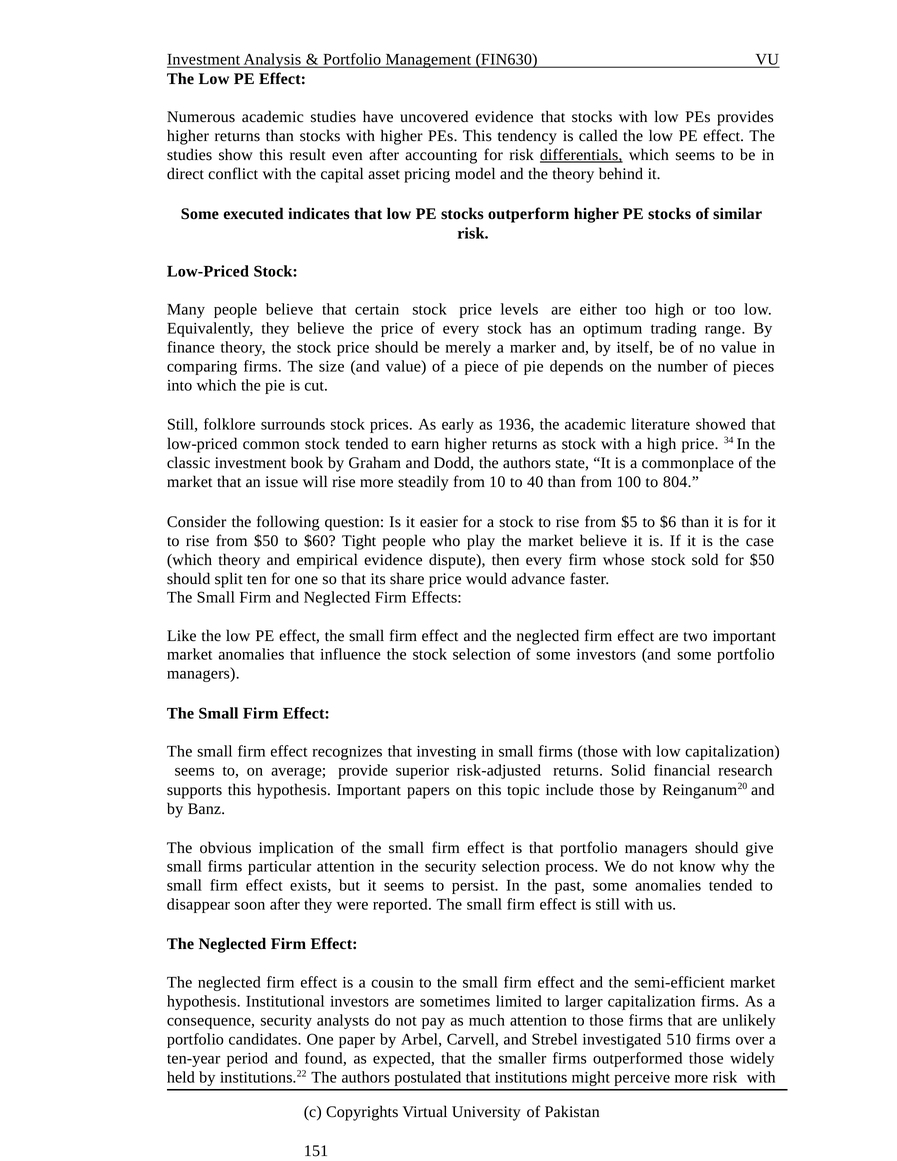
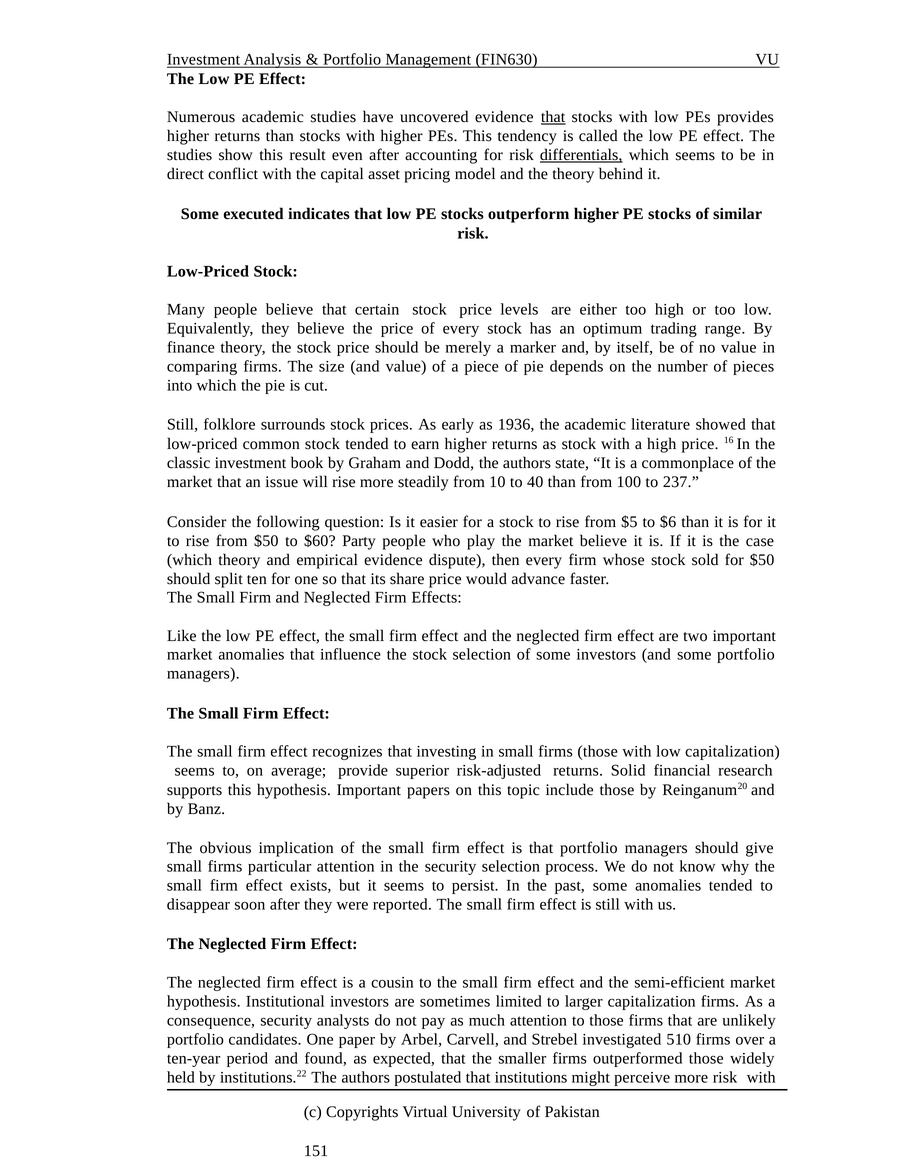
that underline: none -> present (553, 117)
34: 34 -> 16 (729, 440)
804: 804 -> 237 (681, 482)
Tight: Tight -> Party (359, 541)
